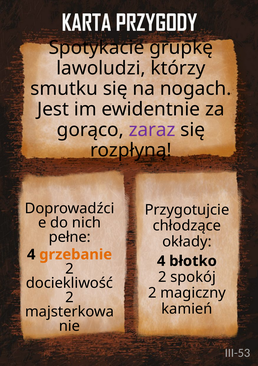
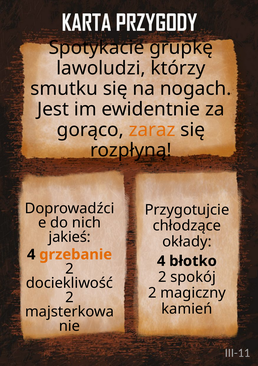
zaraz colour: purple -> orange (152, 130)
pełne: pełne -> jakieś (70, 237)
III-53: III-53 -> III-11 (237, 353)
